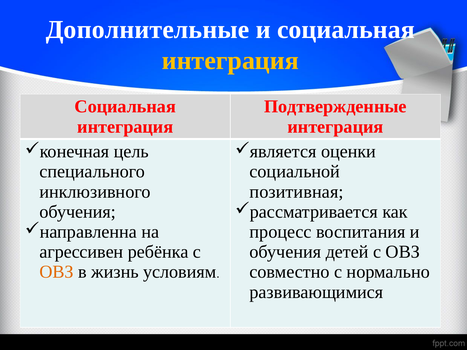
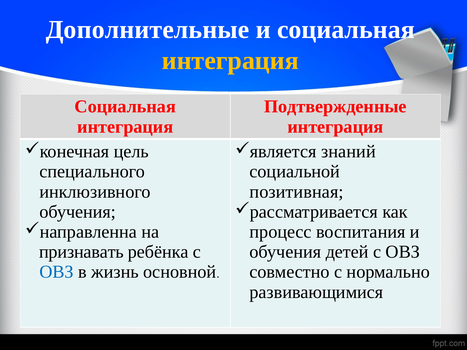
оценки: оценки -> знаний (348, 152)
агрессивен: агрессивен -> признавать (81, 252)
ОВЗ colour: orange -> blue (57, 272)
условиям: условиям -> основной (180, 272)
